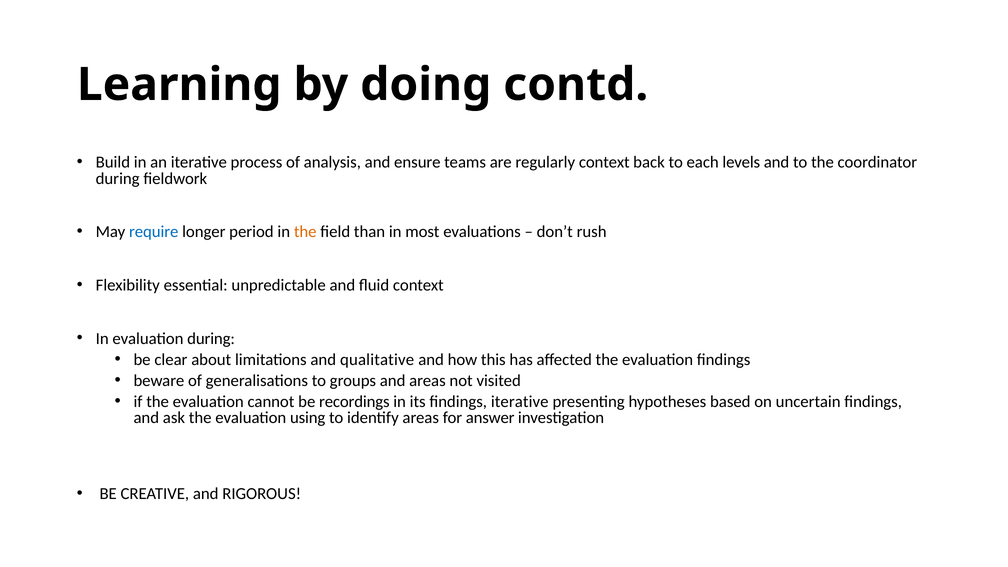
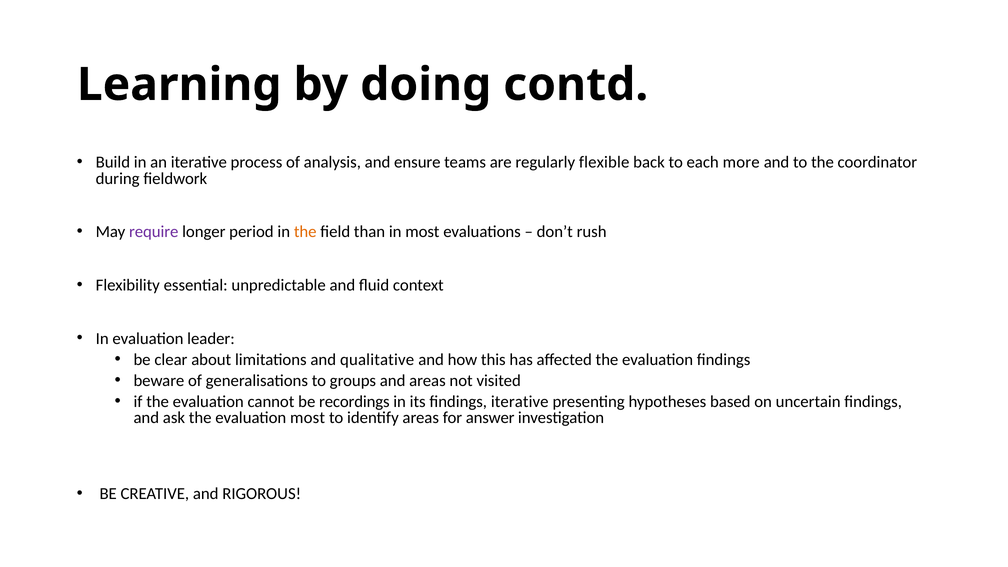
regularly context: context -> flexible (604, 162)
levels: levels -> more (741, 162)
require colour: blue -> purple (154, 232)
evaluation during: during -> leader (211, 338)
evaluation using: using -> most (308, 418)
